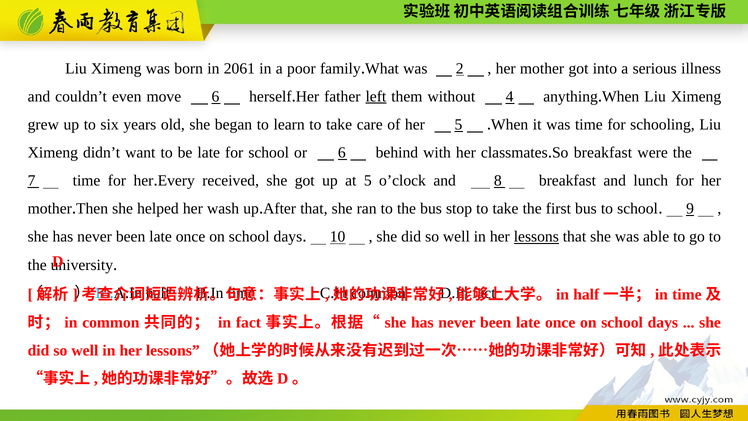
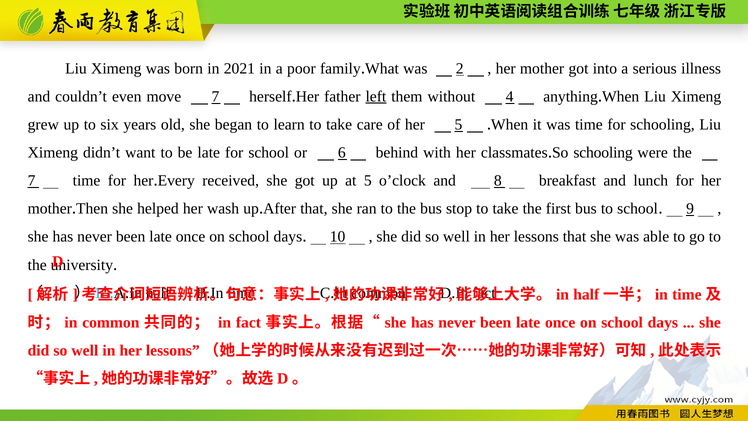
2061: 2061 -> 2021 (239, 68)
move 6: 6 -> 7 (215, 96)
So breakfast: breakfast -> schooling (603, 153)
lessons underline: present -> none (536, 237)
